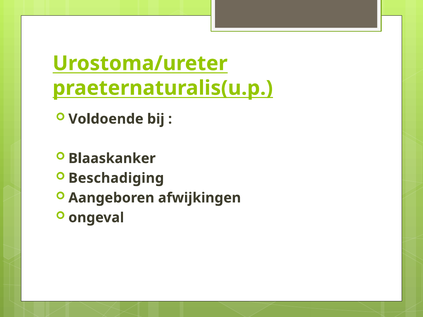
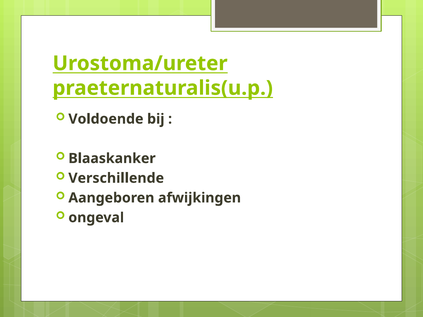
Beschadiging: Beschadiging -> Verschillende (116, 178)
